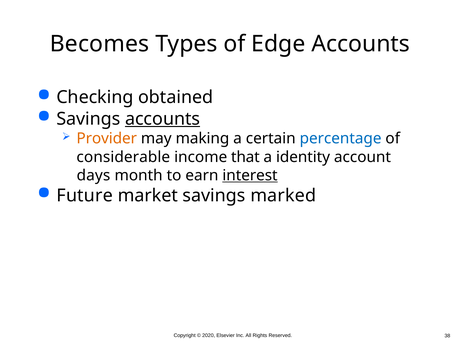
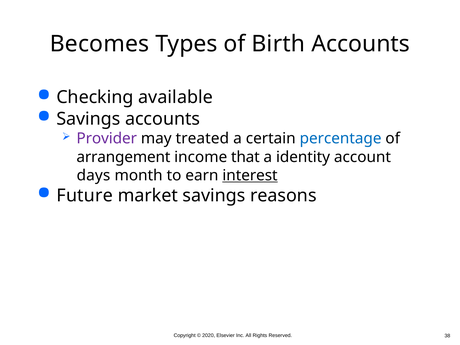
Edge: Edge -> Birth (278, 44)
obtained: obtained -> available (176, 97)
accounts underline: present -> none (163, 119)
Provider colour: orange -> purple (107, 139)
making: making -> treated (202, 139)
considerable: considerable -> arrangement (123, 157)
marked: marked -> reasons (283, 195)
